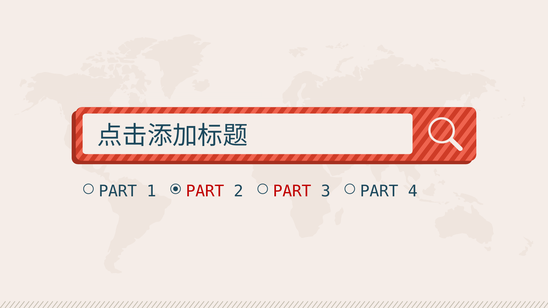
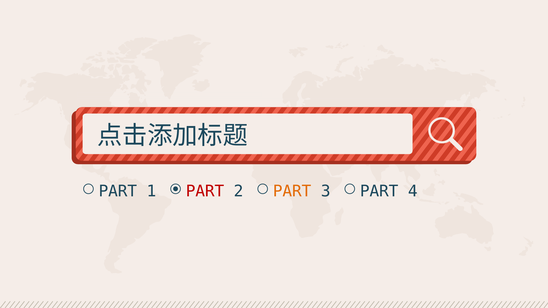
PART colour: red -> orange (292, 191)
